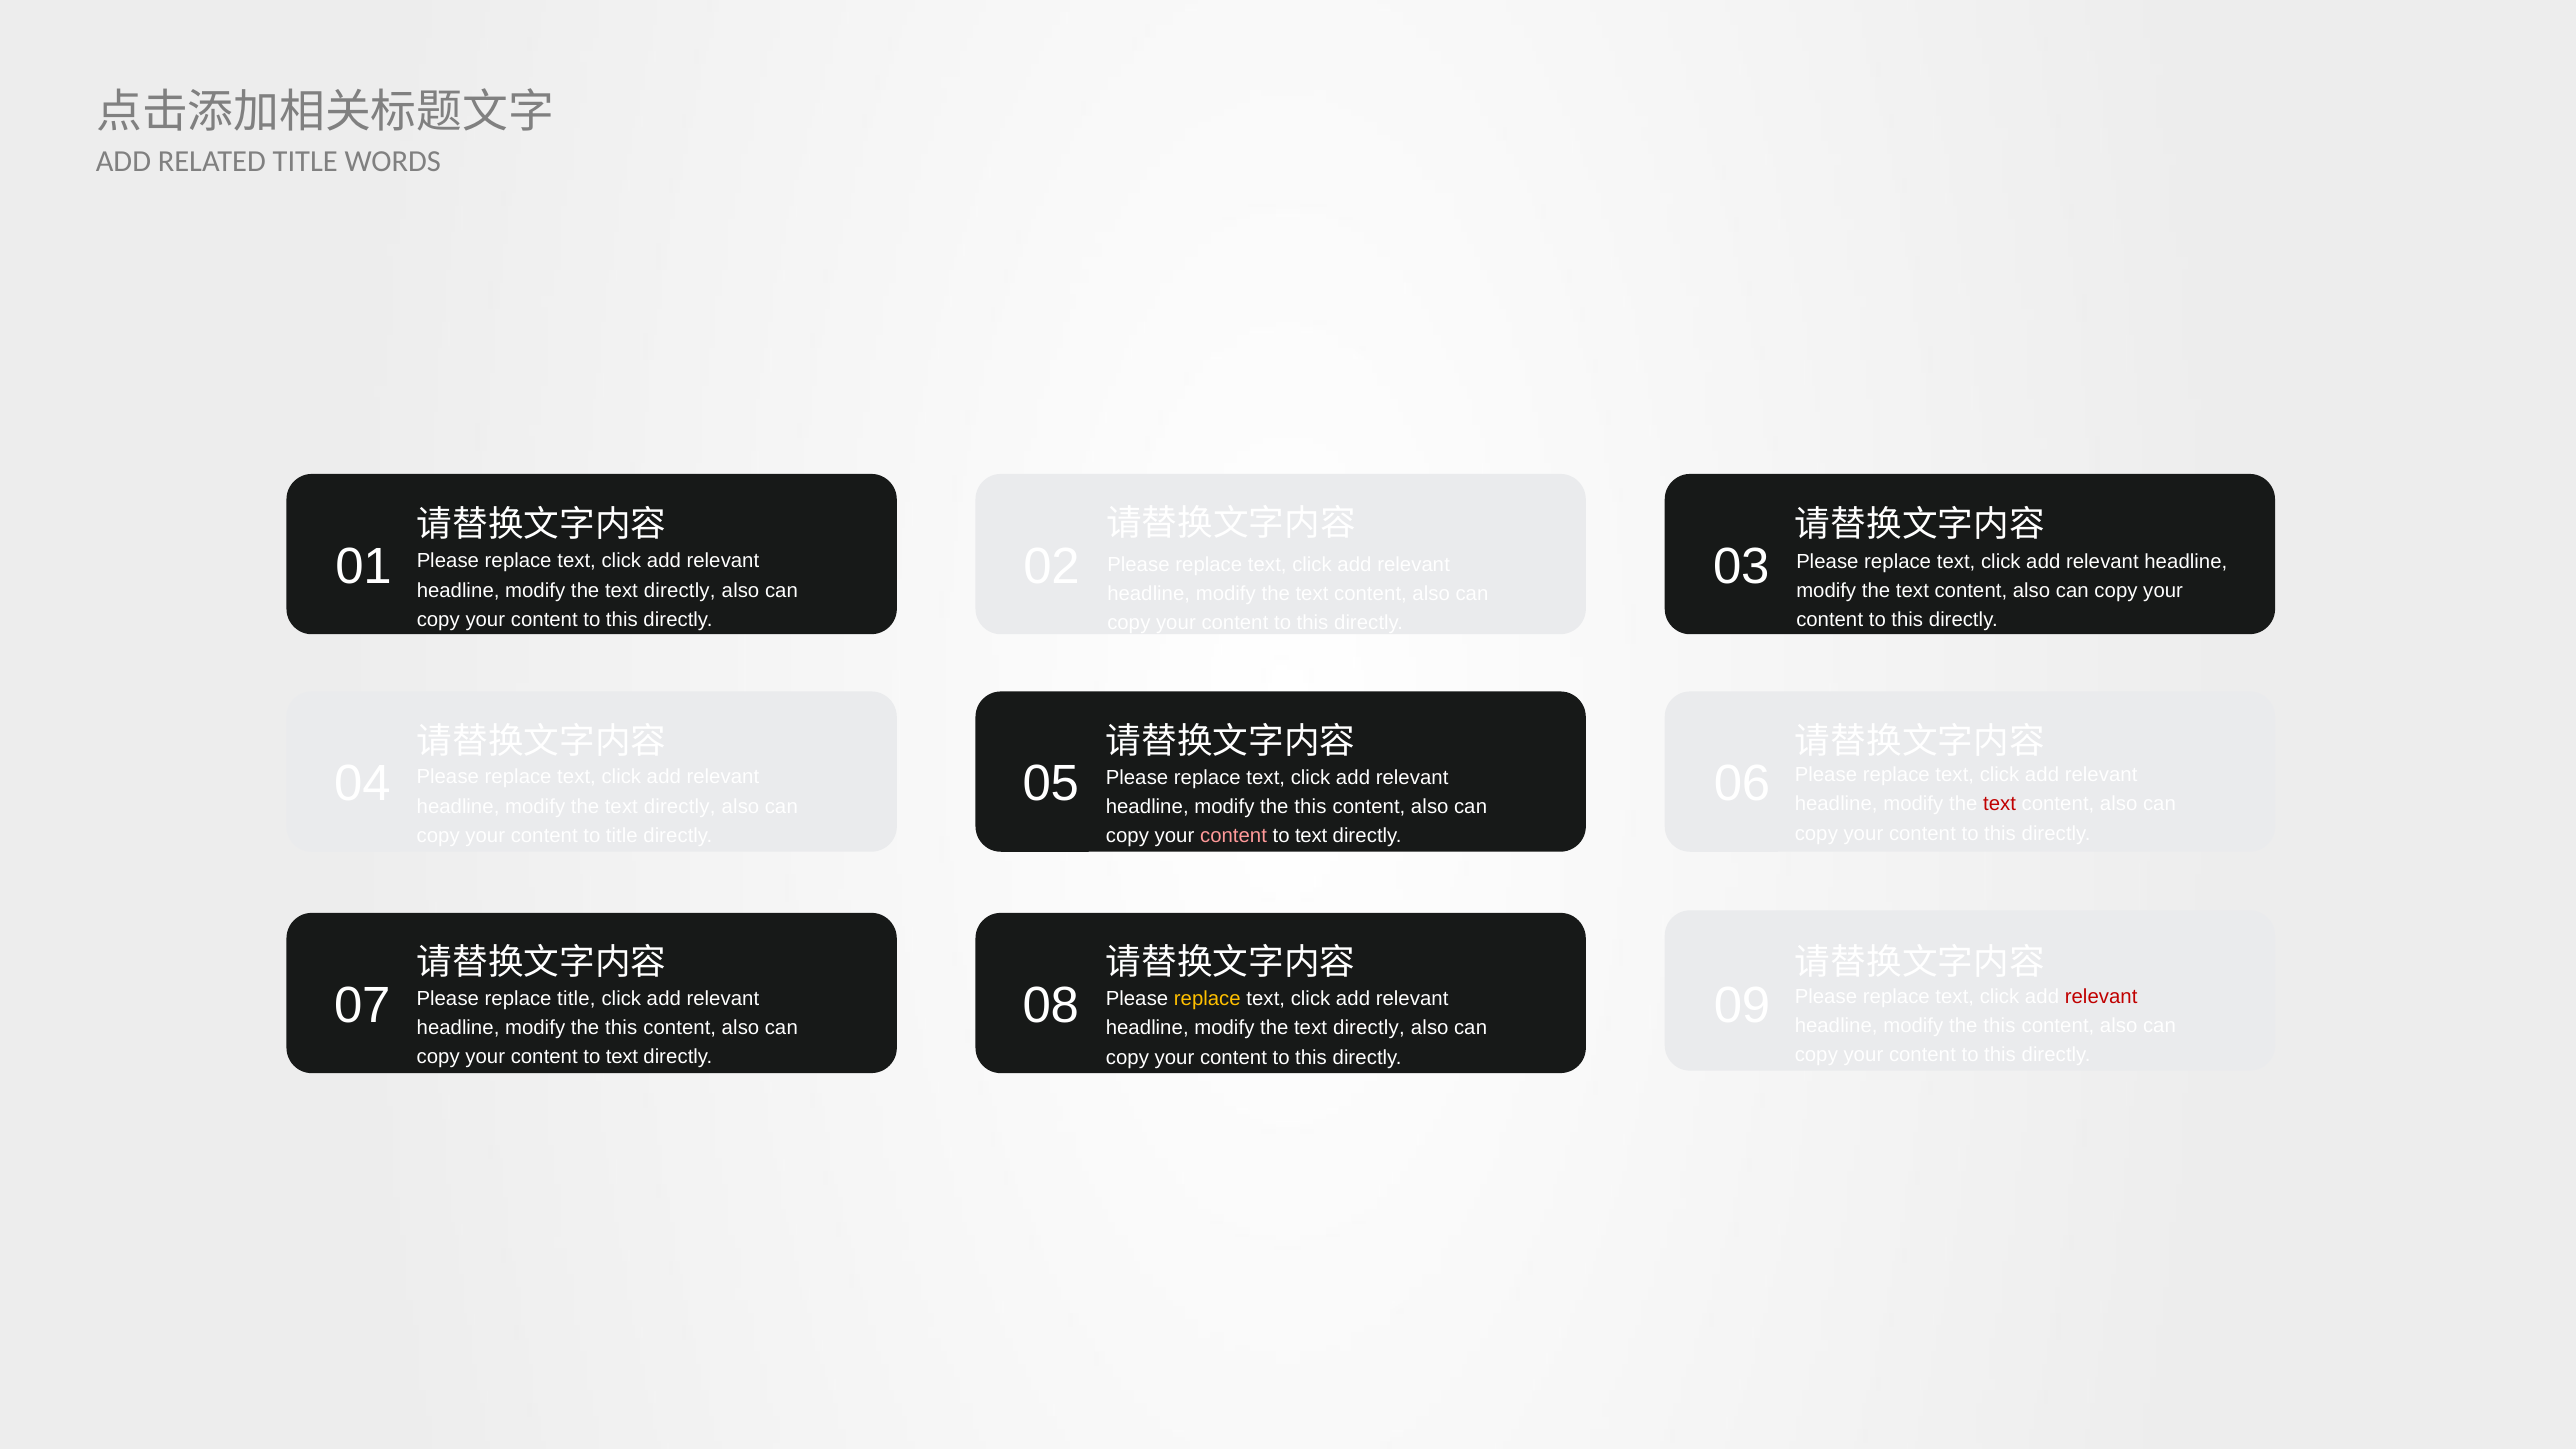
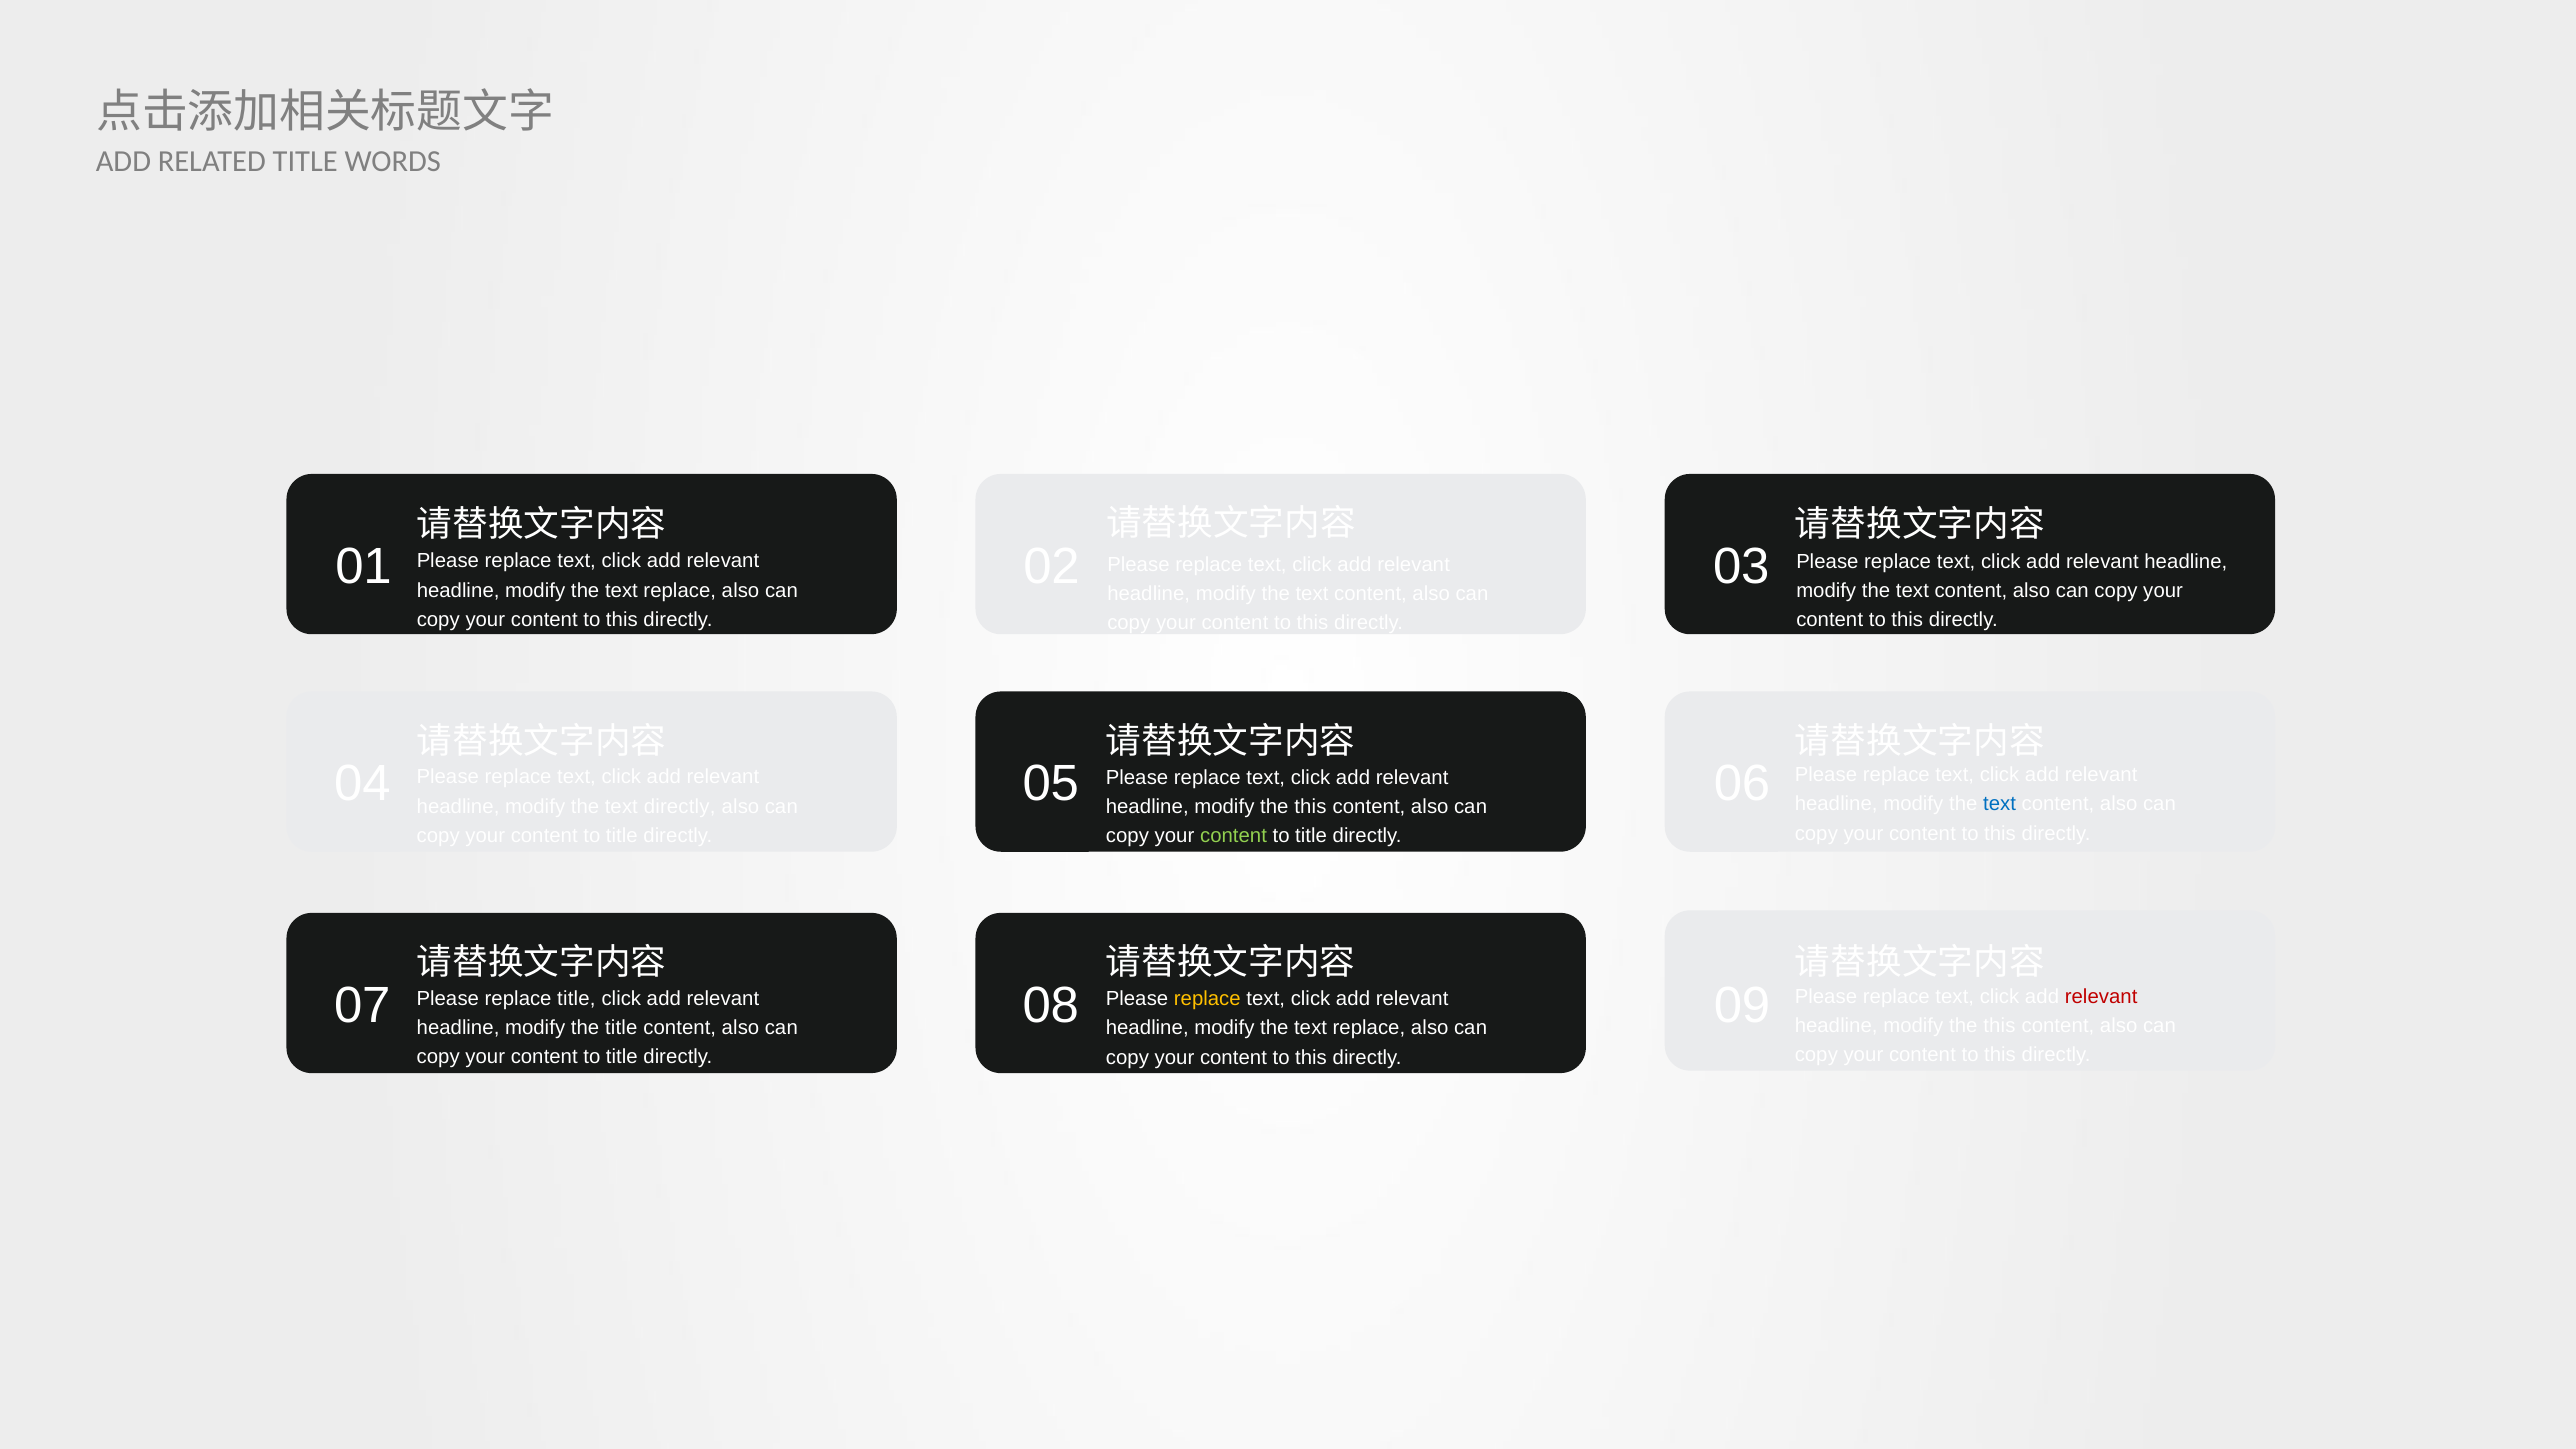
directly: directly -> replace (680, 590)
text colour: red -> blue (2000, 804)
content colour: pink -> light green (1234, 836)
text: text -> title (1311, 836)
this: this -> title (621, 1028)
directly: directly -> replace (1369, 1028)
text: text -> title (622, 1057)
